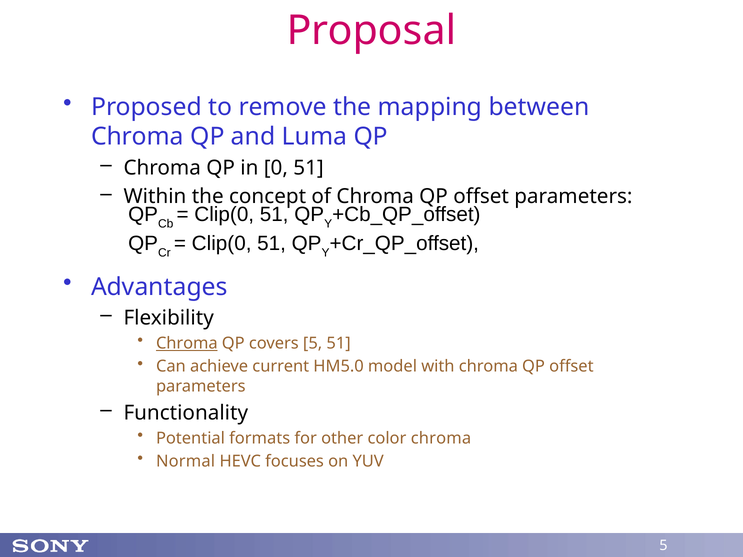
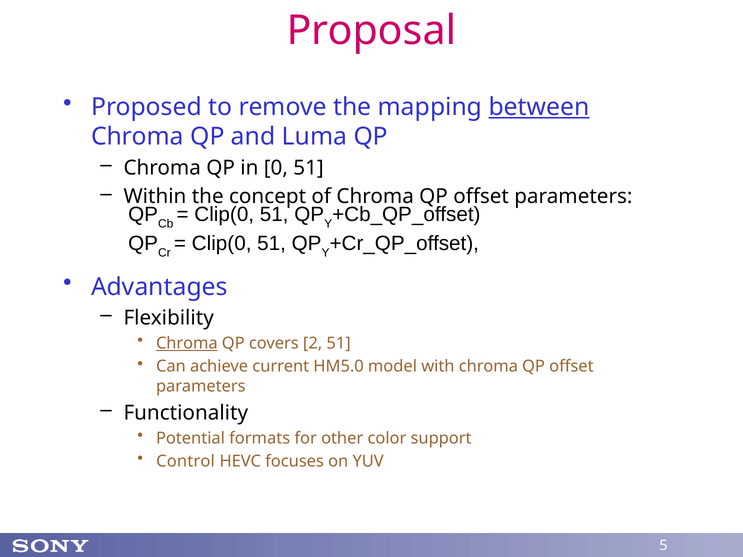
between underline: none -> present (539, 107)
covers 5: 5 -> 2 (313, 343)
color chroma: chroma -> support (441, 438)
Normal: Normal -> Control (186, 461)
